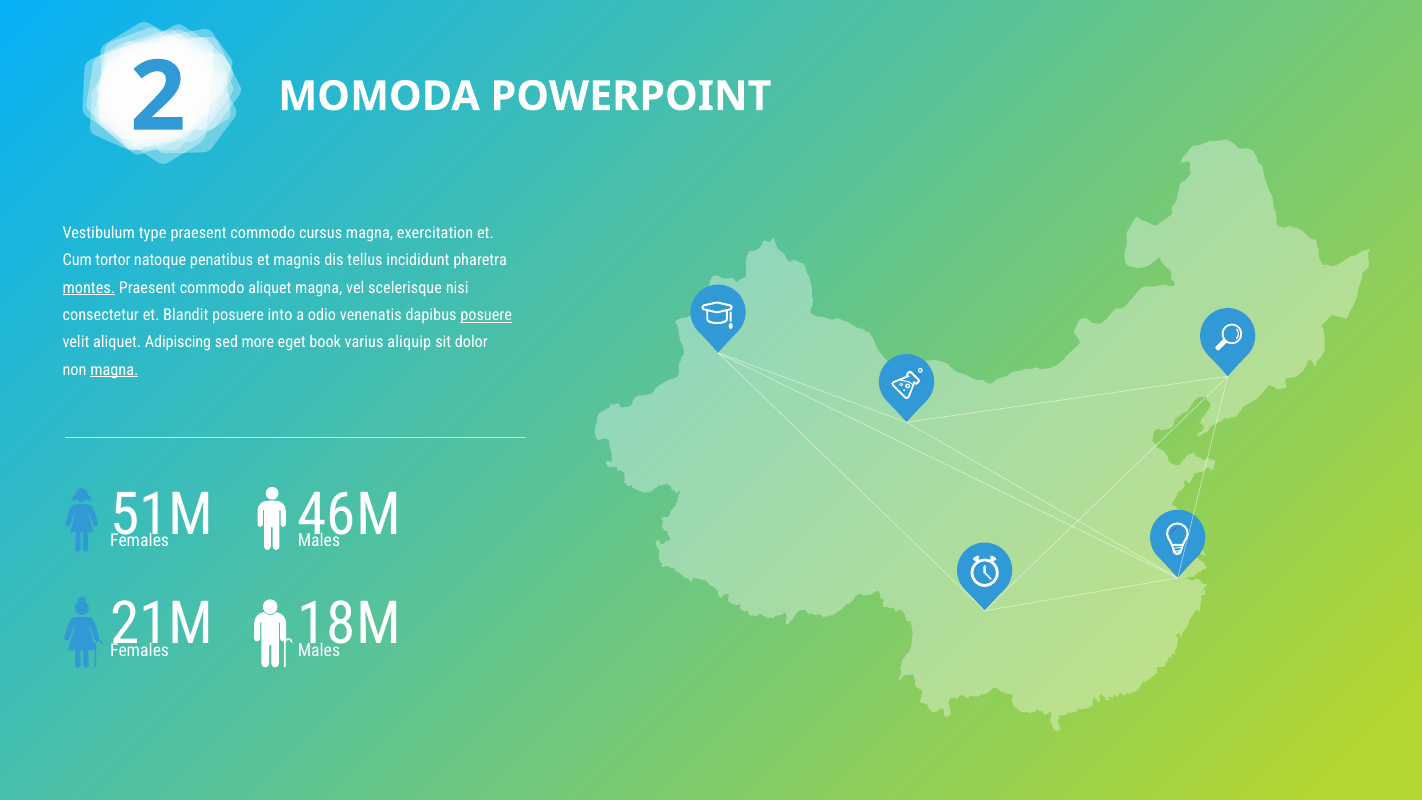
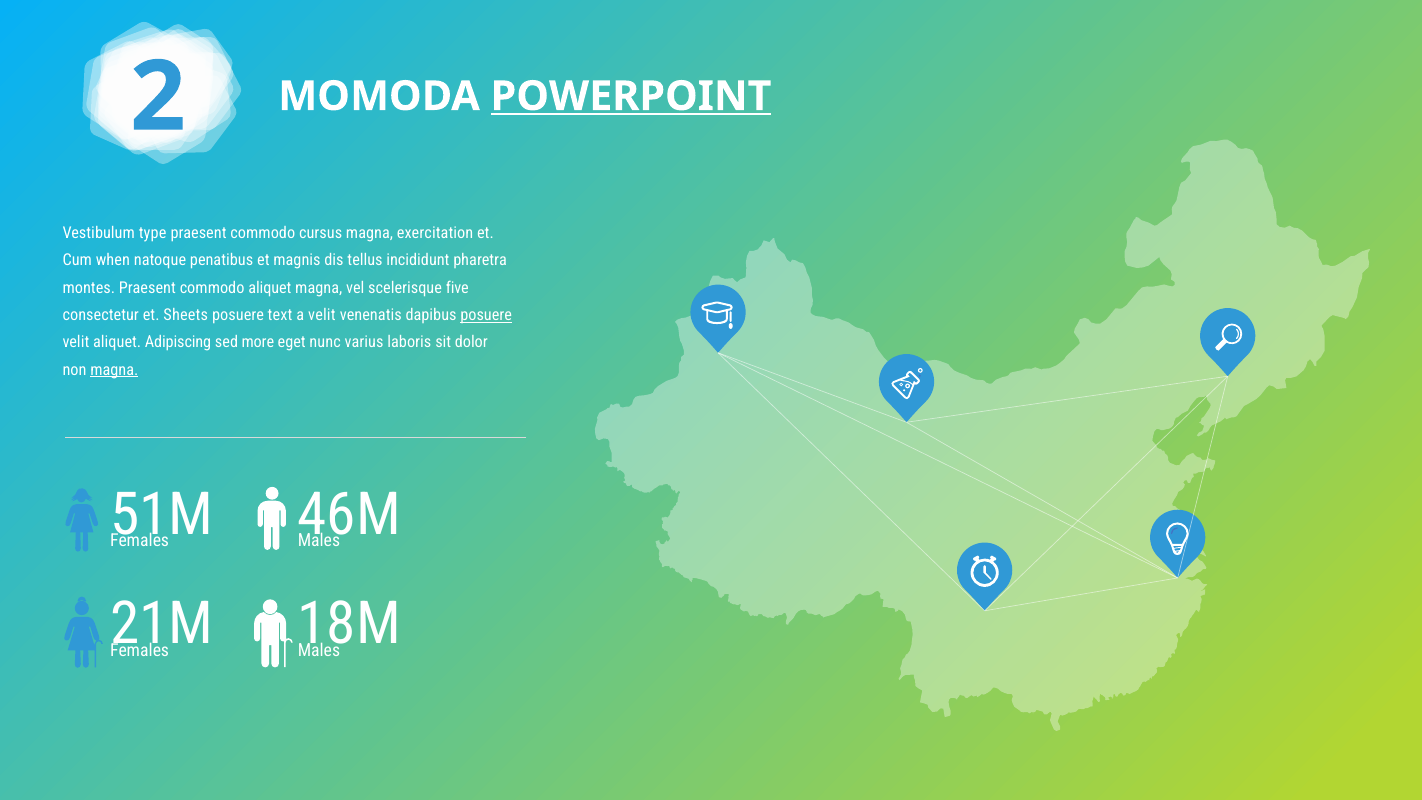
POWERPOINT underline: none -> present (631, 96)
tortor: tortor -> when (113, 260)
montes underline: present -> none (89, 288)
nisi: nisi -> five (457, 288)
Blandit: Blandit -> Sheets (186, 315)
into: into -> text (280, 315)
a odio: odio -> velit (322, 315)
book: book -> nunc (325, 342)
aliquip: aliquip -> laboris (409, 342)
